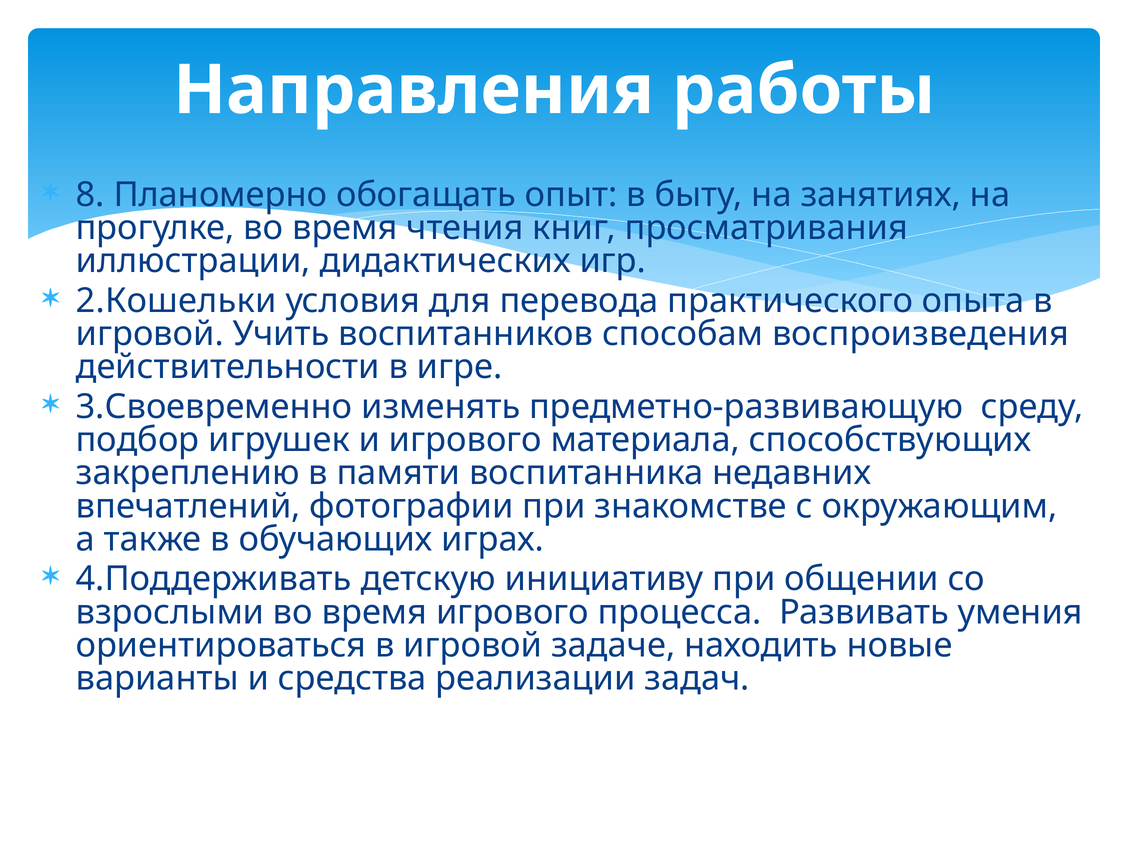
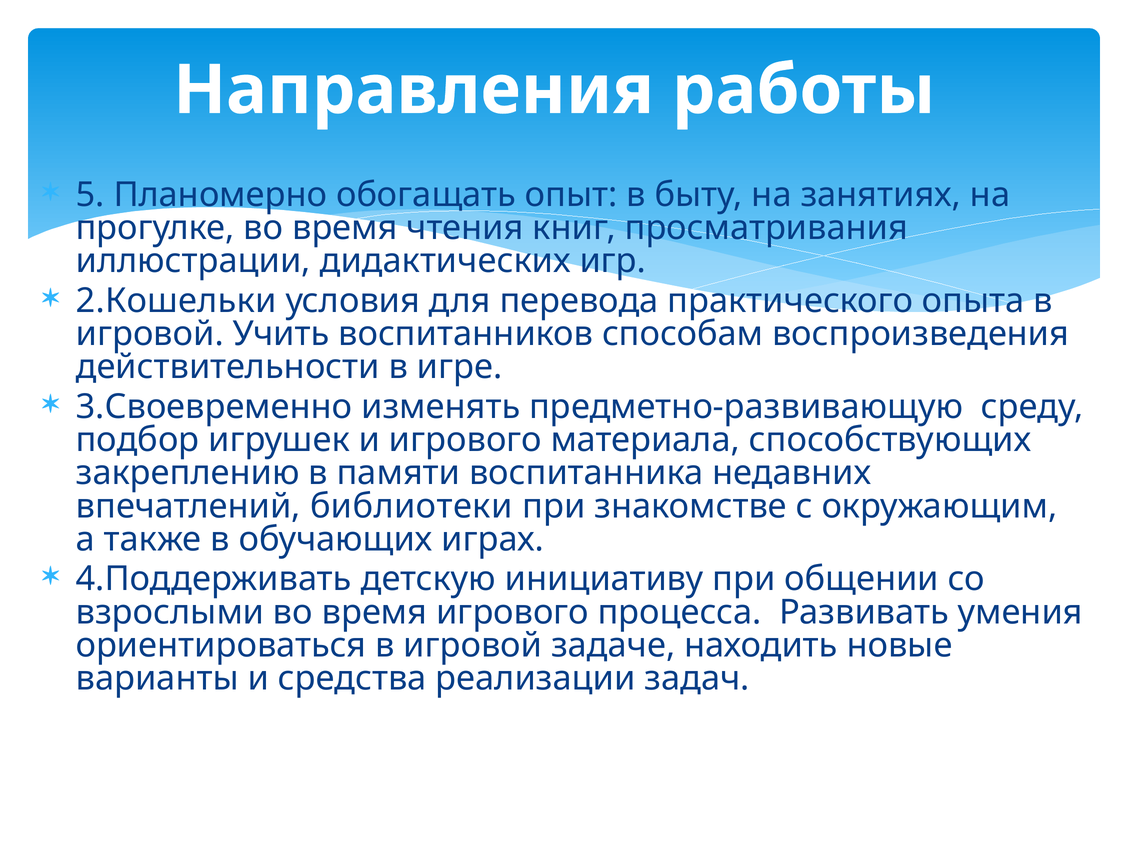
8: 8 -> 5 (90, 195)
фотографии: фотографии -> библиотеки (411, 506)
